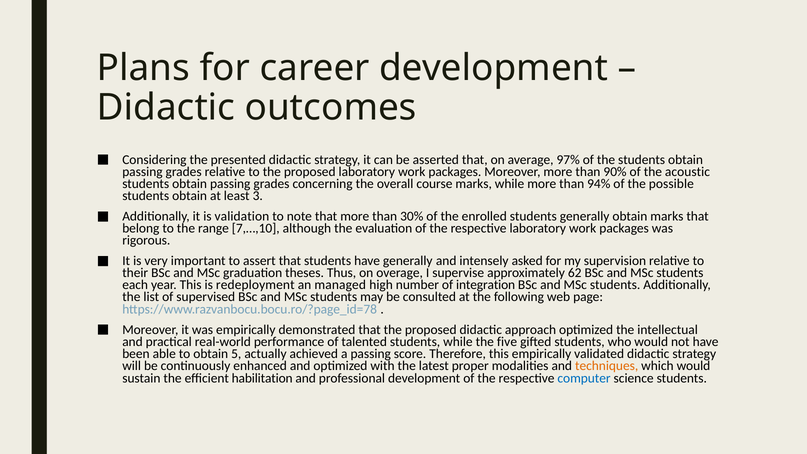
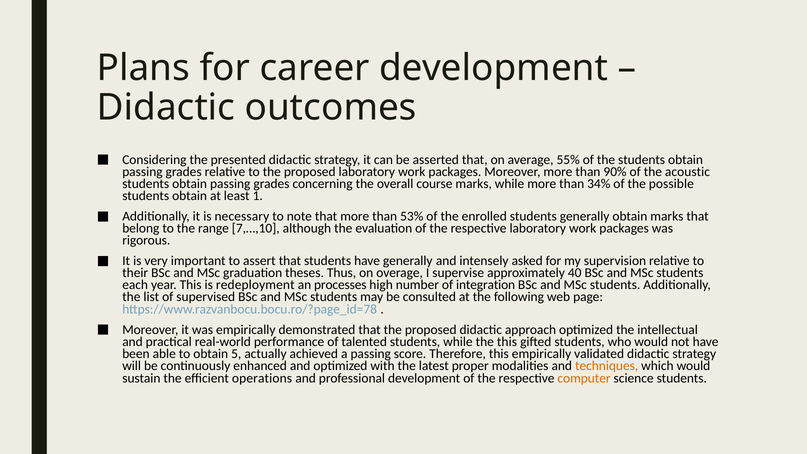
97%: 97% -> 55% (568, 160)
94%: 94% -> 34% (599, 184)
3: 3 -> 1 (258, 196)
validation: validation -> necessary (242, 216)
30%: 30% -> 53% (412, 216)
62: 62 -> 40 (575, 273)
managed: managed -> processes (340, 285)
the five: five -> this (507, 342)
habilitation: habilitation -> operations (262, 378)
computer colour: blue -> orange (584, 378)
